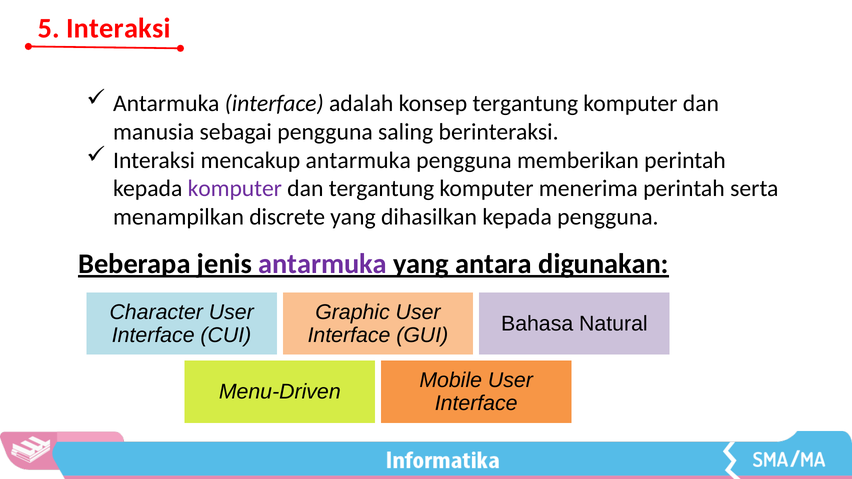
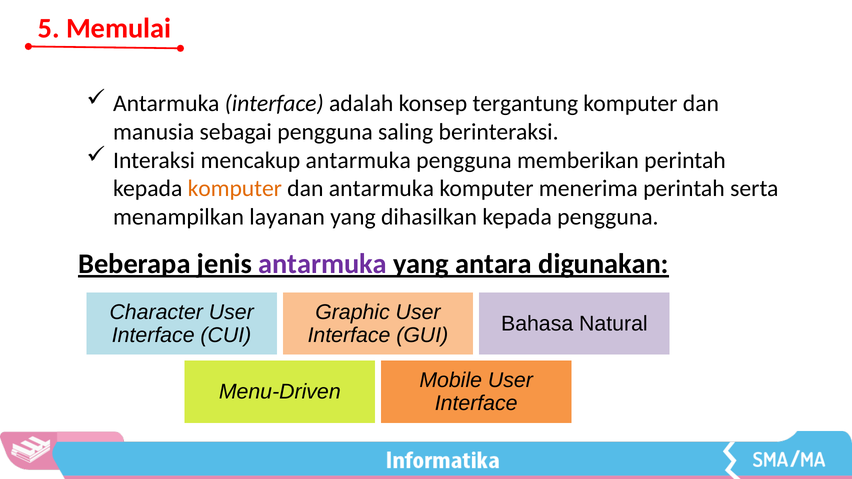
5 Interaksi: Interaksi -> Memulai (119, 29)
komputer colour: purple -> orange (235, 189)
dan tergantung: tergantung -> antarmuka (381, 189)
discrete: discrete -> layanan (287, 217)
